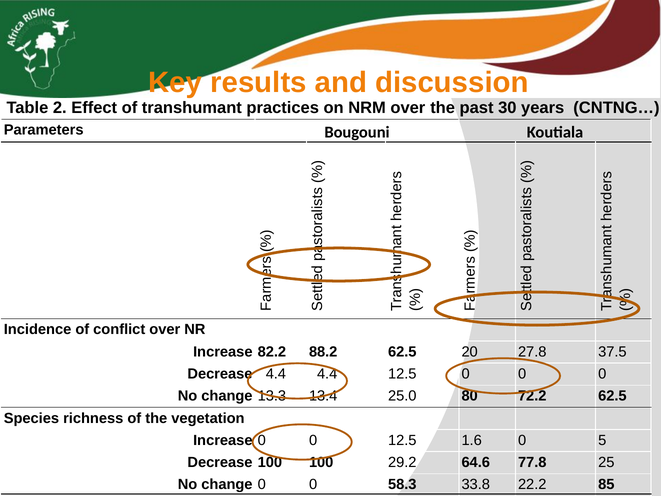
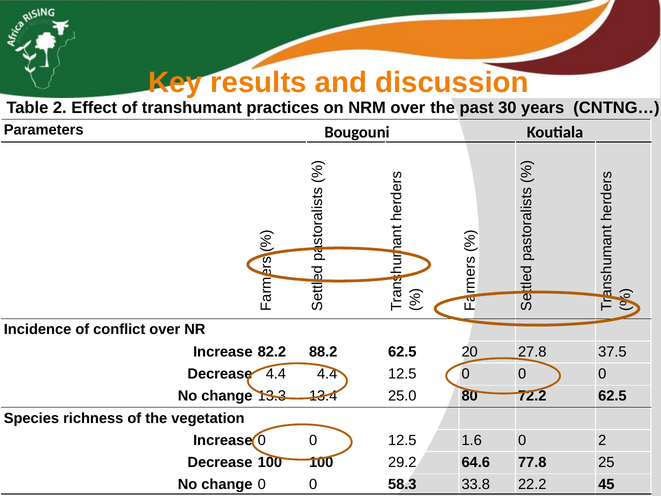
0 5: 5 -> 2 (602, 440)
85: 85 -> 45 (606, 484)
